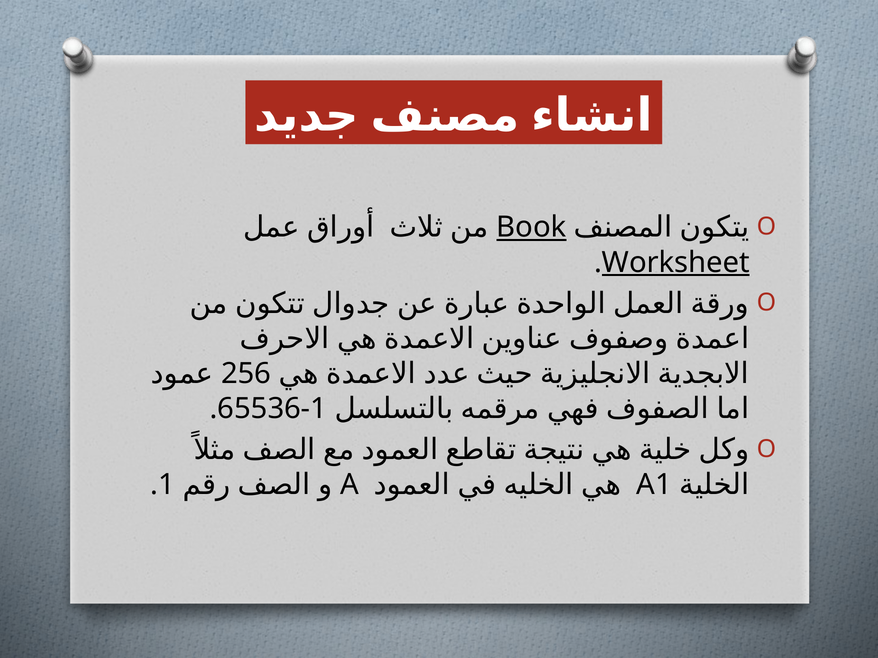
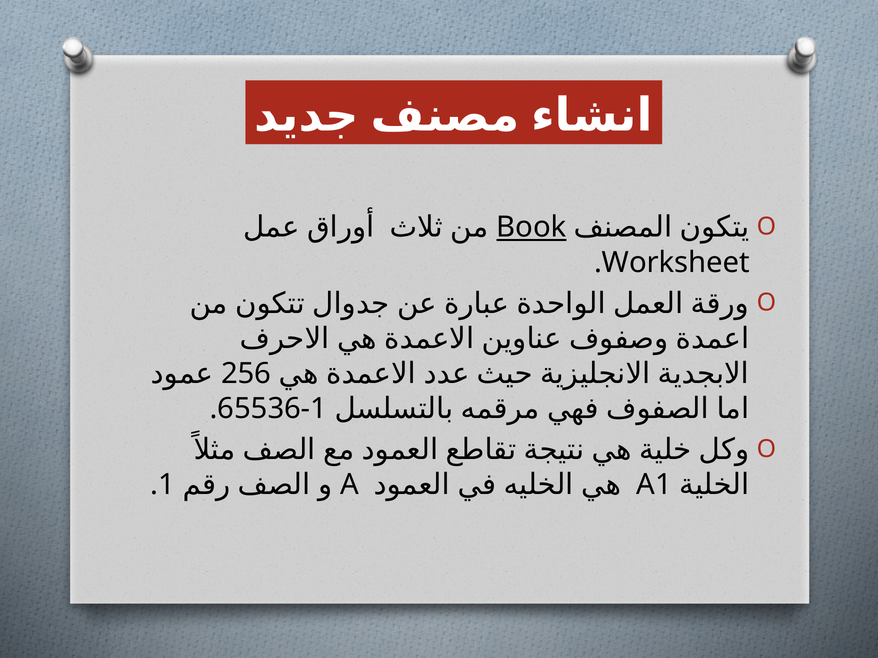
Worksheet underline: present -> none (676, 263)
